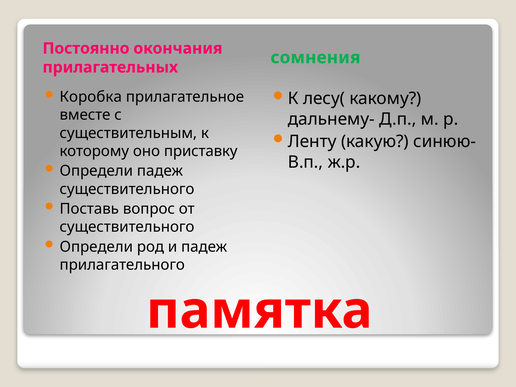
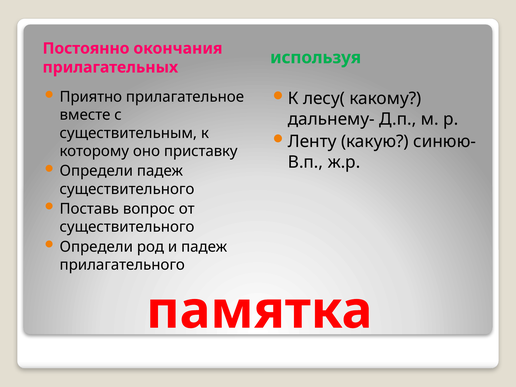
сомнения: сомнения -> используя (316, 58)
Коробка: Коробка -> Приятно (91, 97)
